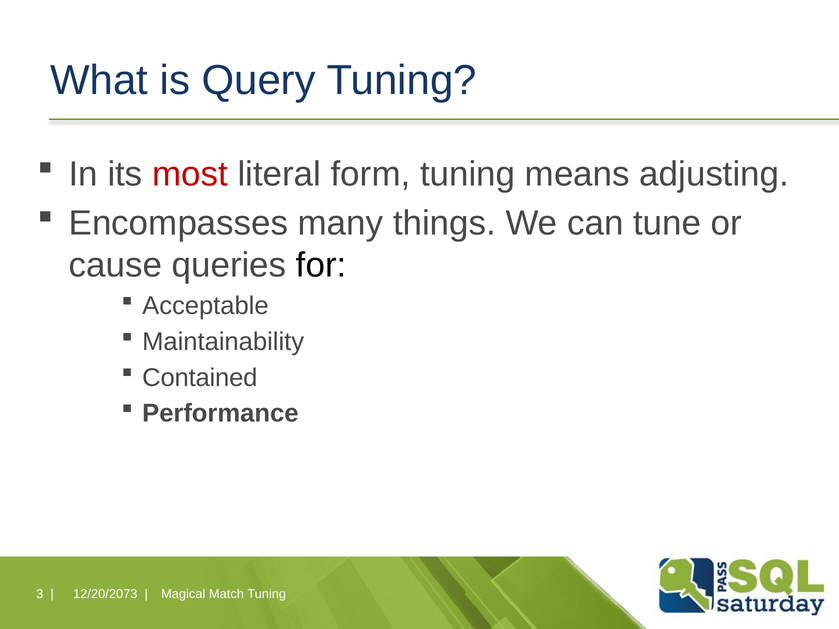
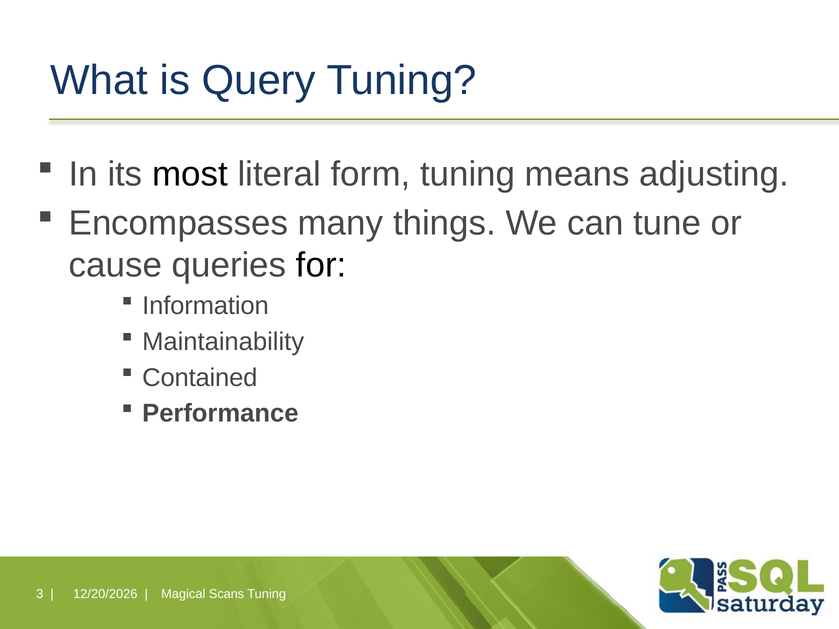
most colour: red -> black (190, 174)
Acceptable: Acceptable -> Information (205, 306)
12/20/2073: 12/20/2073 -> 12/20/2026 (105, 594)
Match: Match -> Scans (227, 594)
